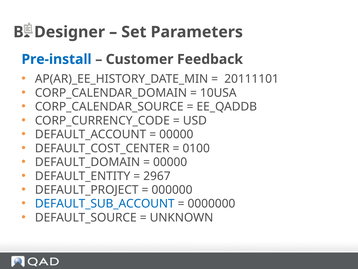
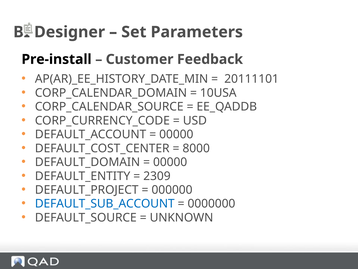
Pre-install colour: blue -> black (57, 59)
0100: 0100 -> 8000 (196, 148)
2967: 2967 -> 2309 (157, 176)
